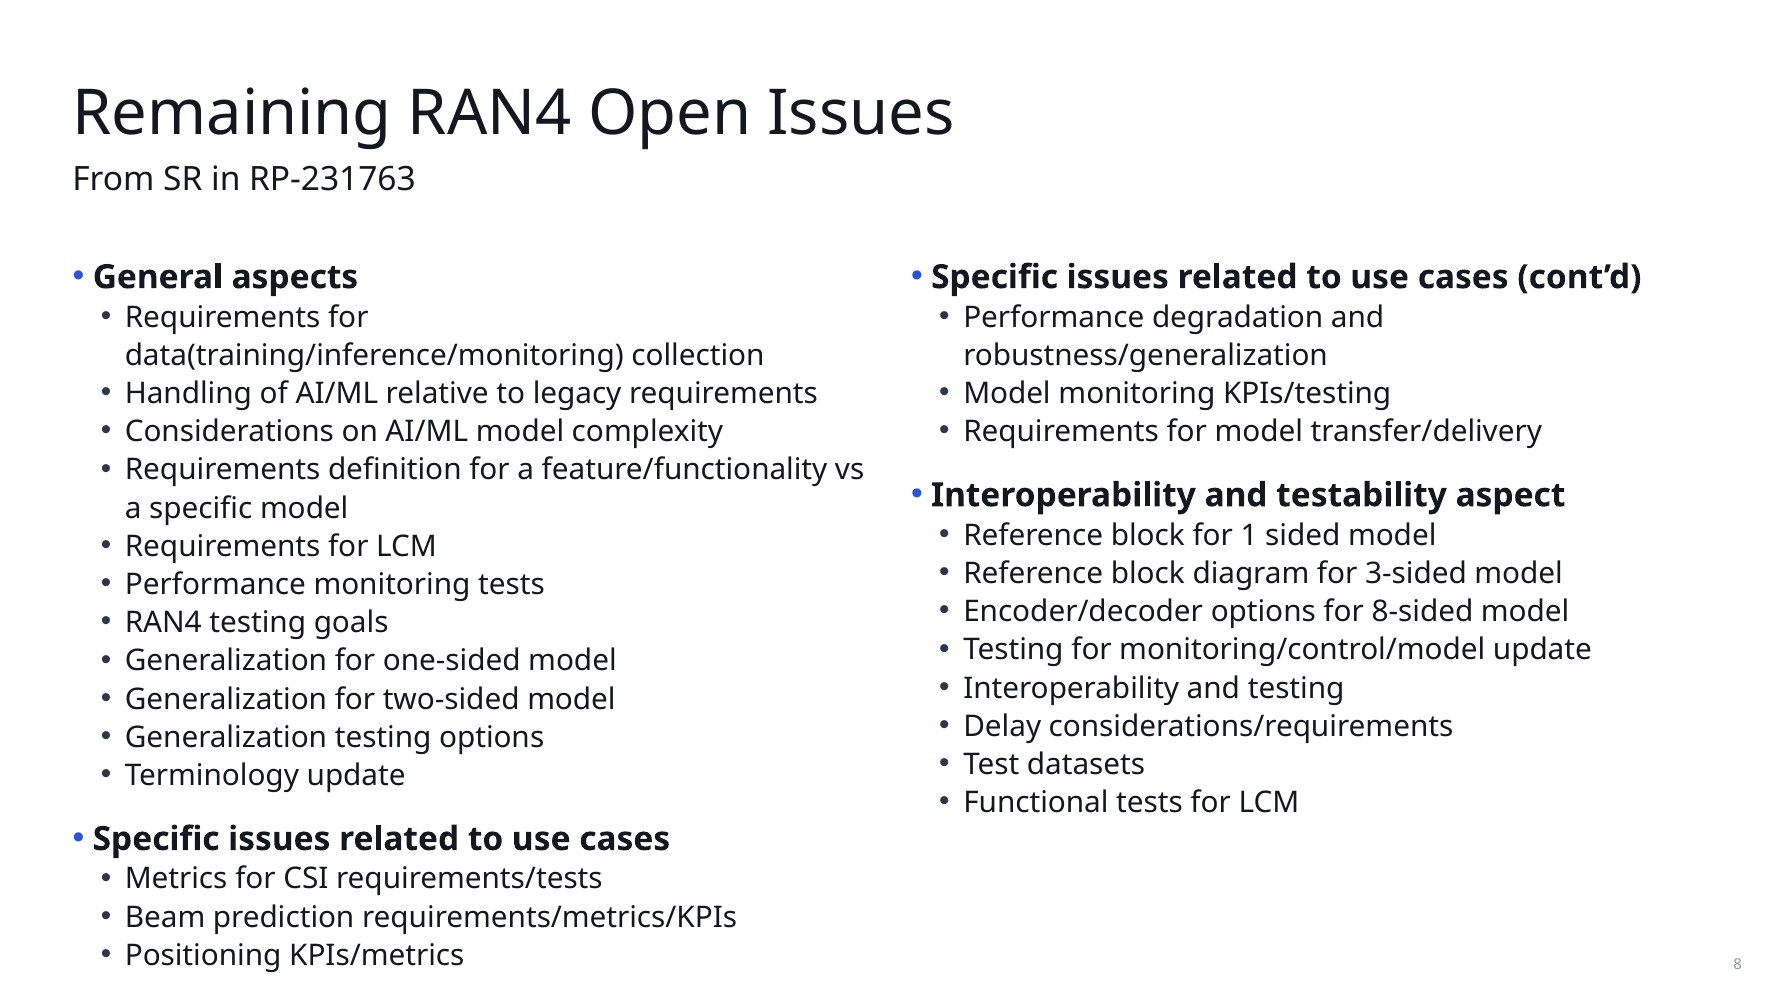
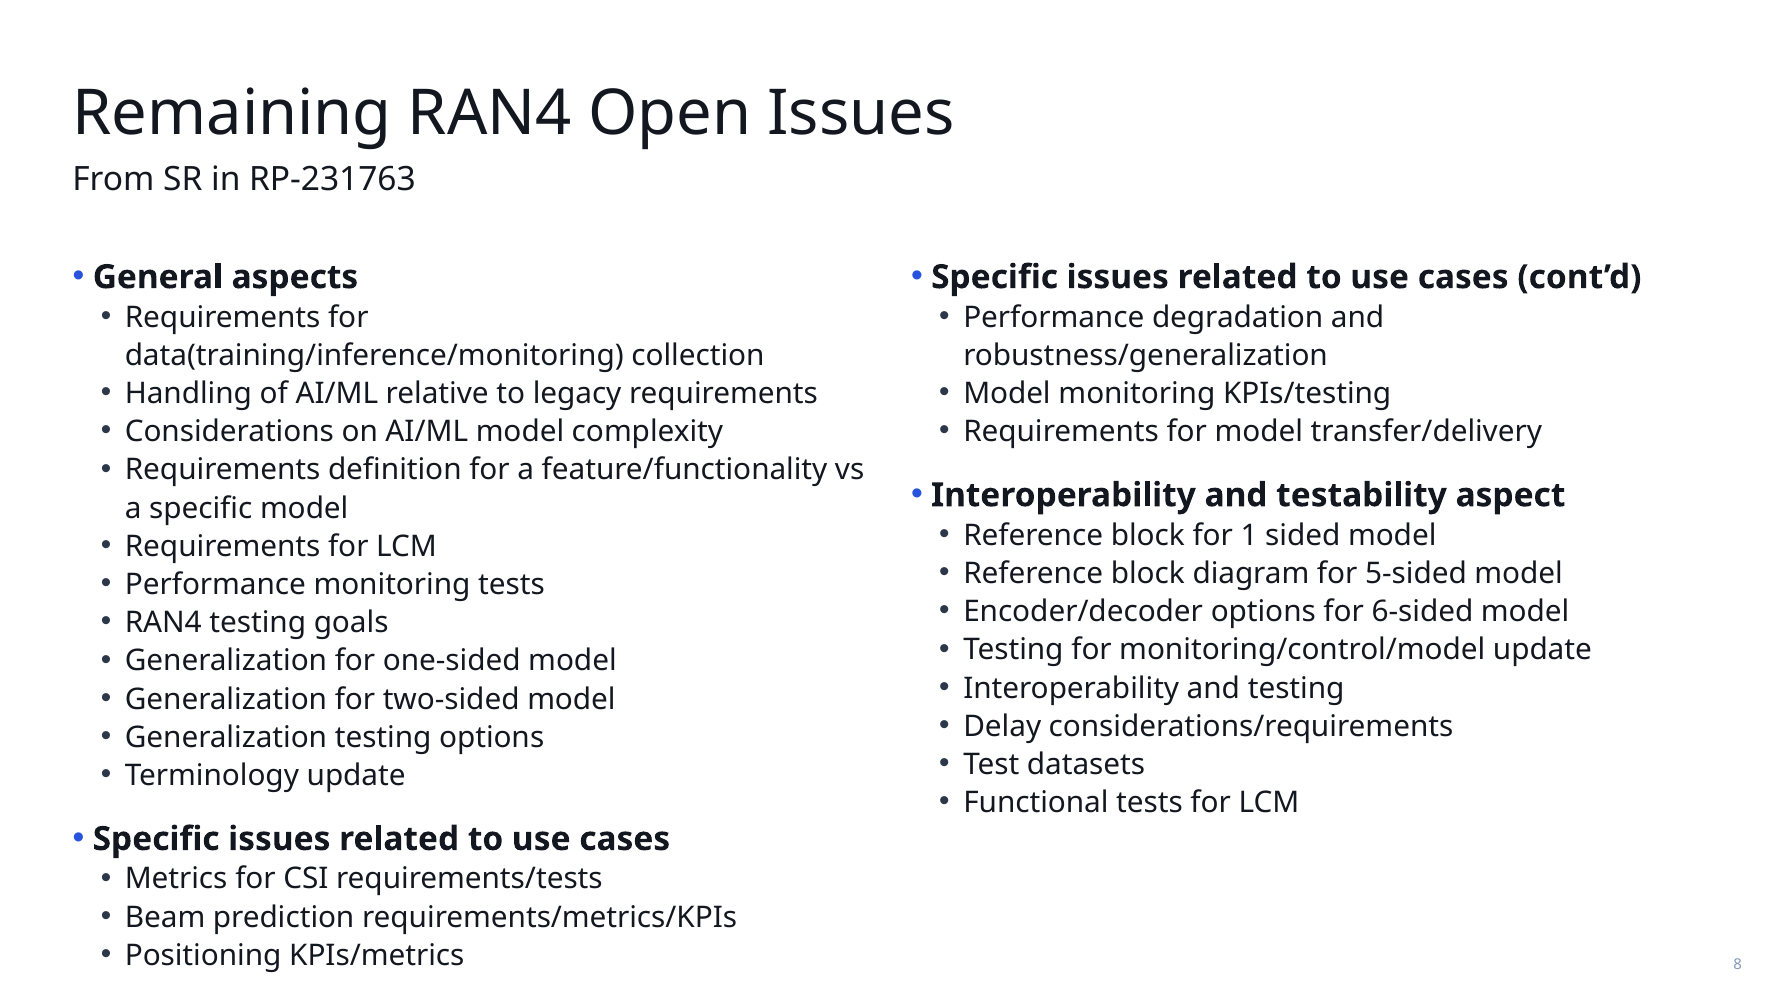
3-sided: 3-sided -> 5-sided (1416, 574)
8-sided: 8-sided -> 6-sided (1422, 612)
